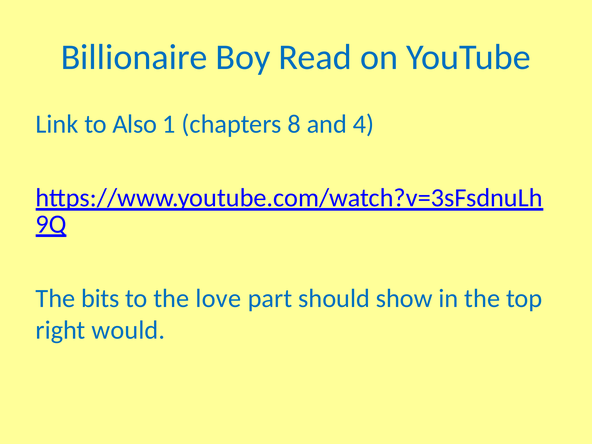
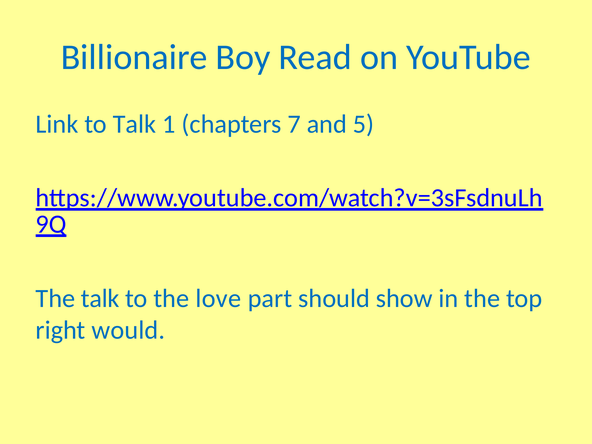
to Also: Also -> Talk (135, 124)
8: 8 -> 7 (294, 124)
4: 4 -> 5 (364, 124)
The bits: bits -> talk (100, 299)
